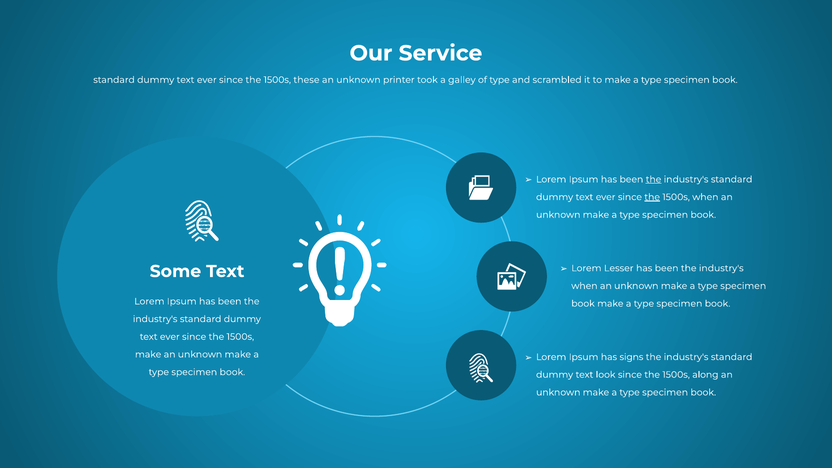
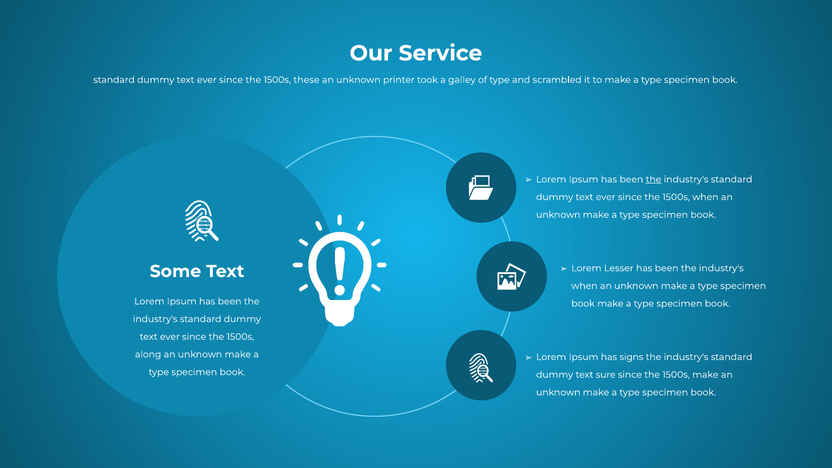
the underline: present -> none (652, 197)
make: make -> along (148, 354)
look: look -> sure (606, 375)
1500s along: along -> make (705, 375)
